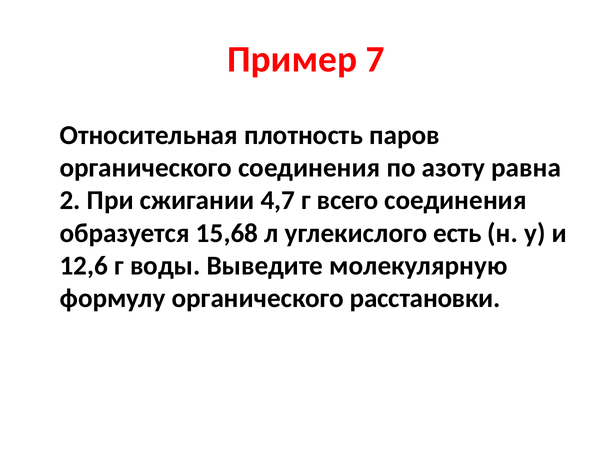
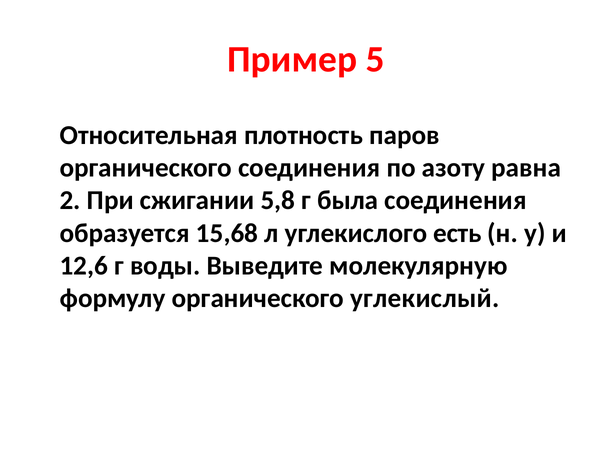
7: 7 -> 5 (375, 59)
4,7: 4,7 -> 5,8 (278, 201)
всего: всего -> была (348, 201)
расстановки: расстановки -> углекислый (425, 298)
